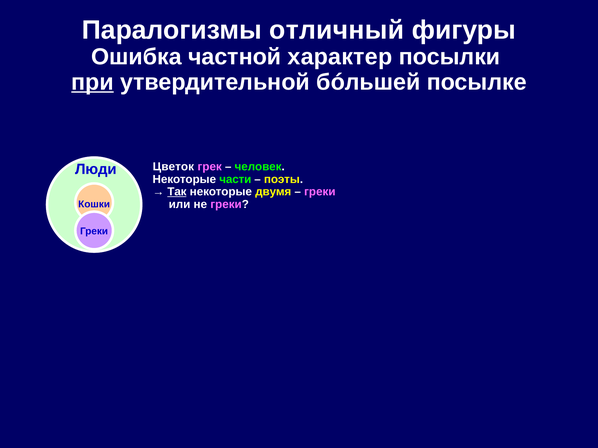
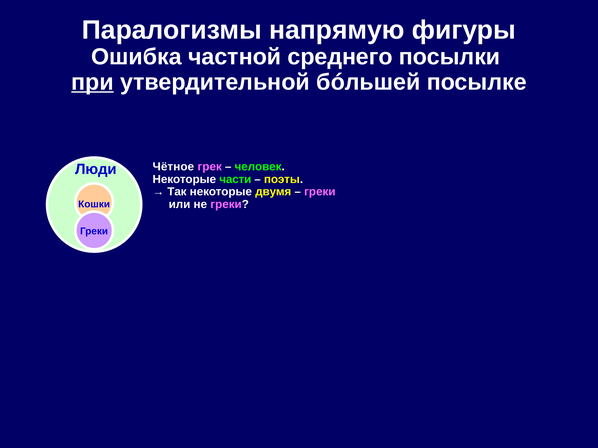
отличный: отличный -> напрямую (337, 30)
характер: характер -> среднего (340, 57)
Цветок: Цветок -> Чётное (173, 167)
Так underline: present -> none (177, 192)
